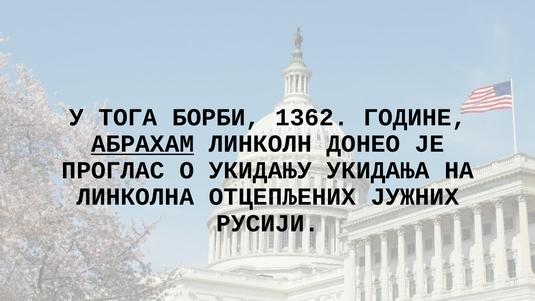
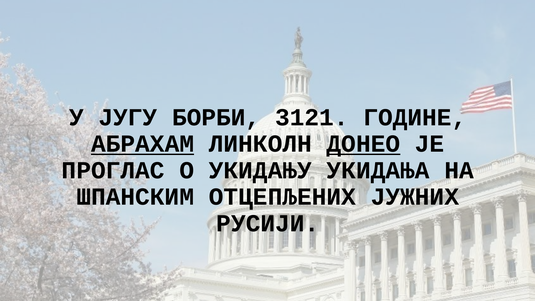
ТОГА: ТОГА -> ЈУГУ (128, 117)
1362: 1362 -> 3121 (312, 117)
ДОНЕО underline: none -> present (363, 144)
ЛИНКОЛНА: ЛИНКОЛНА -> ШПАНСКИМ (135, 197)
